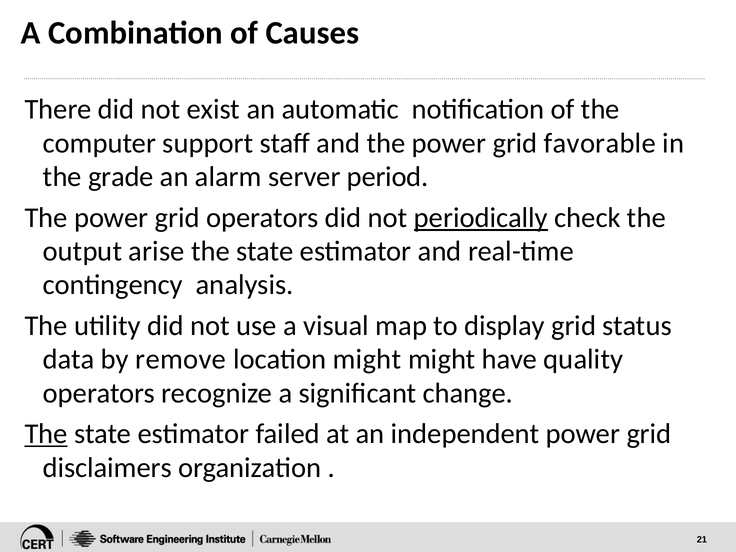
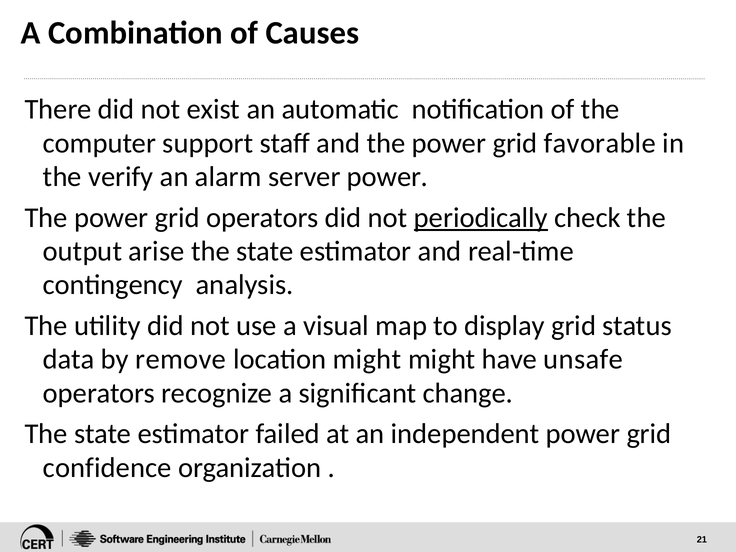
grade: grade -> verify (121, 177)
server period: period -> power (388, 177)
quality: quality -> unsafe (583, 360)
The underline: present -> none (46, 434)
disclaimers: disclaimers -> confidence (107, 468)
